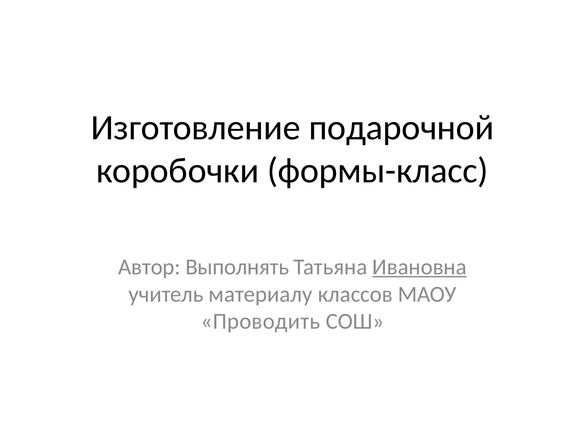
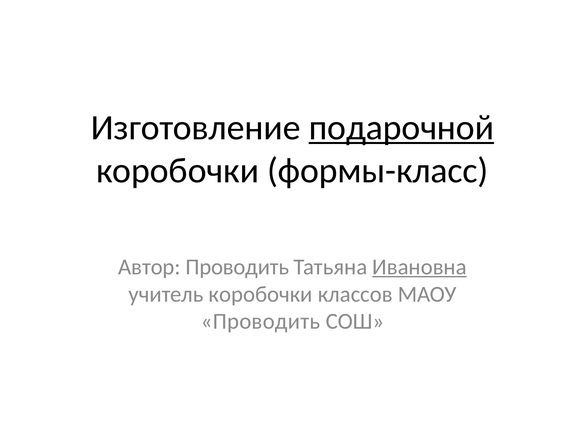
подарочной underline: none -> present (401, 128)
Автор Выполнять: Выполнять -> Проводить (237, 267)
учитель материалу: материалу -> коробочки (261, 294)
